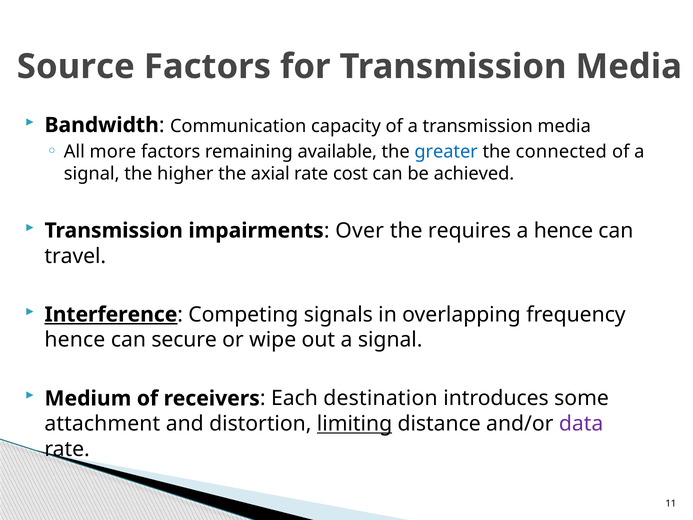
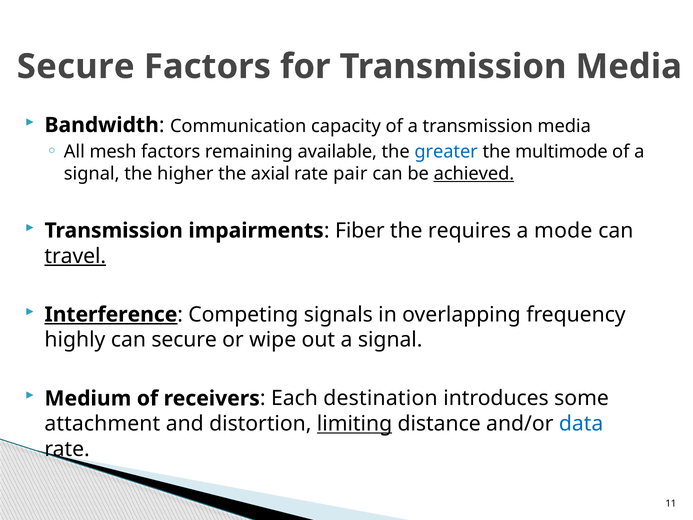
Source: Source -> Secure (76, 67)
more: more -> mesh (113, 152)
connected: connected -> multimode (561, 152)
cost: cost -> pair (350, 174)
achieved underline: none -> present (474, 174)
Over: Over -> Fiber (360, 231)
a hence: hence -> mode (563, 231)
travel underline: none -> present (75, 256)
hence: hence -> highly (75, 340)
data colour: purple -> blue (581, 424)
